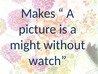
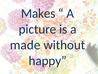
might: might -> made (25, 45)
watch: watch -> happy (48, 60)
